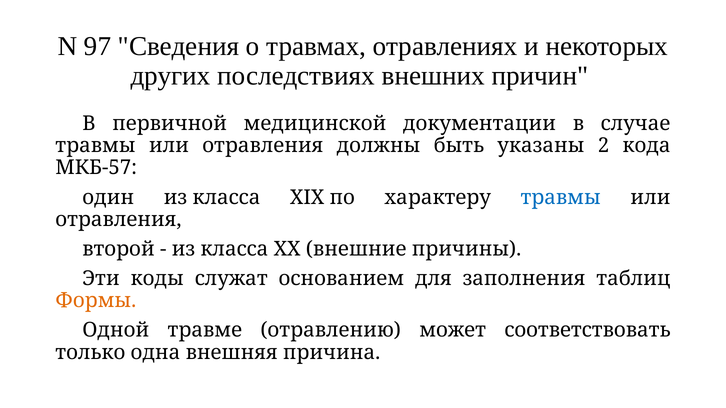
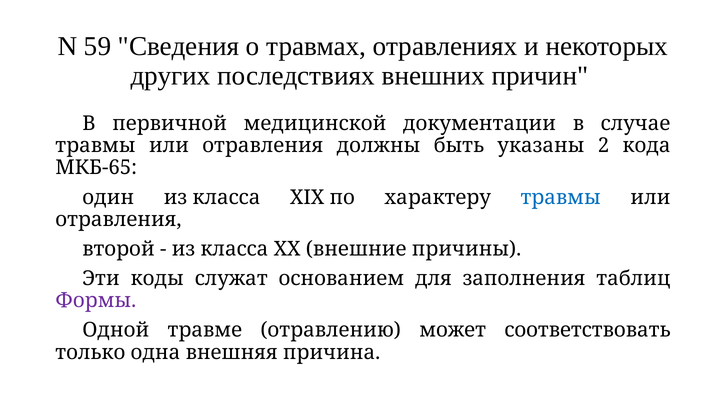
97: 97 -> 59 (98, 46)
МКБ-57: МКБ-57 -> МКБ-65 (96, 168)
Формы colour: orange -> purple (96, 301)
